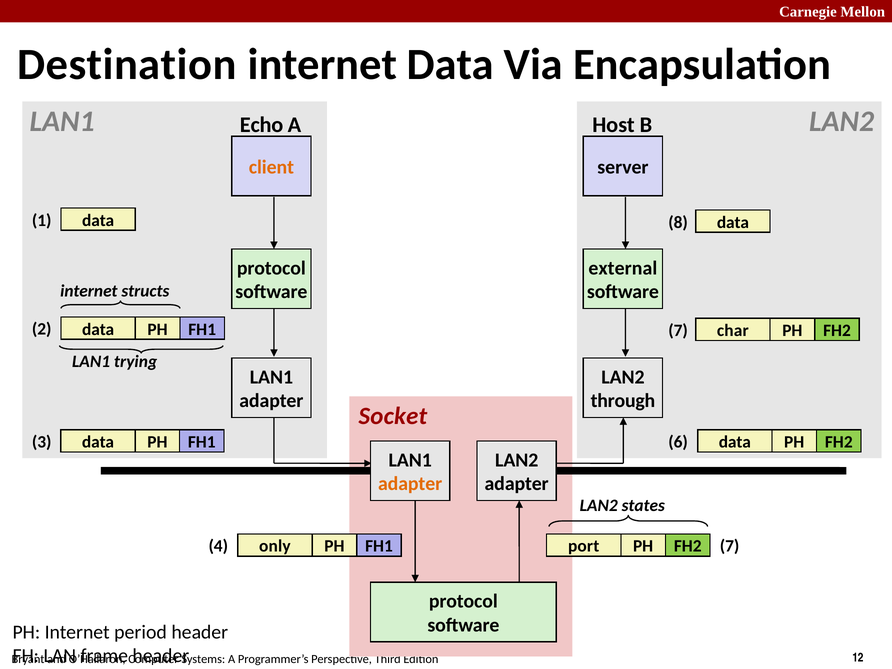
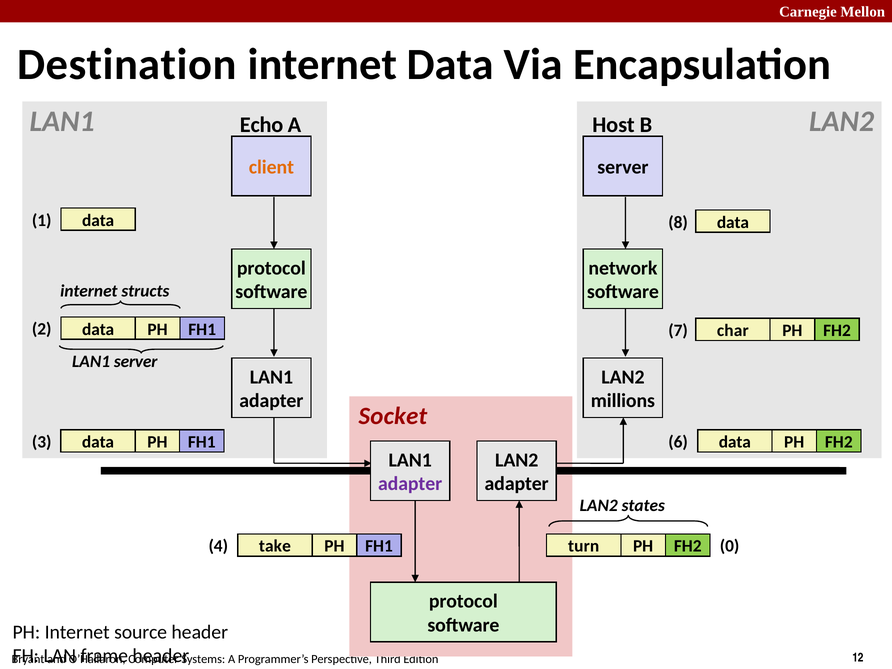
external: external -> network (623, 268)
LAN1 trying: trying -> server (136, 362)
through: through -> millions (623, 401)
adapter colour: orange -> purple (410, 484)
only: only -> take (275, 546)
port: port -> turn (584, 546)
FH2 7: 7 -> 0 (730, 546)
period: period -> source (141, 632)
